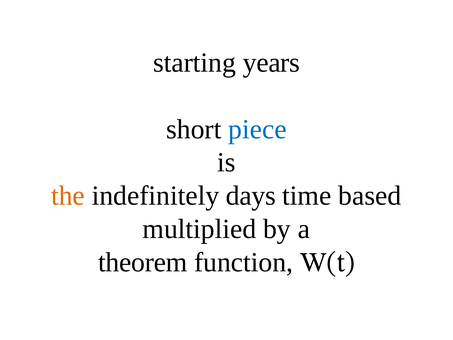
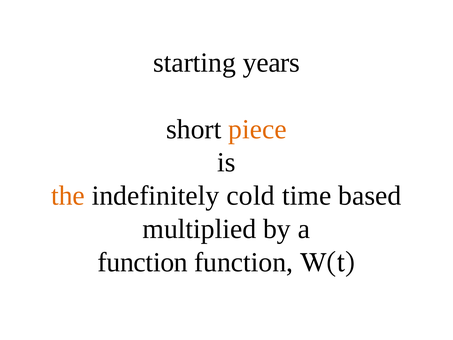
piece colour: blue -> orange (257, 129)
days: days -> cold (251, 196)
theorem: theorem -> function (143, 262)
